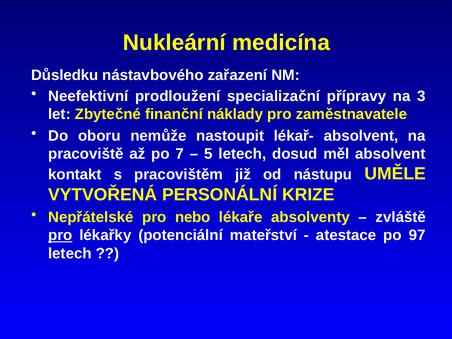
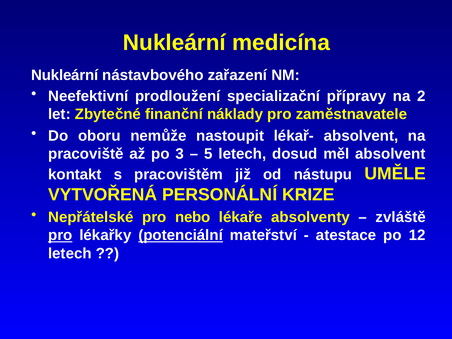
Důsledku: Důsledku -> Nukleární (65, 75)
3: 3 -> 2 (421, 96)
7: 7 -> 3 (180, 154)
potenciální underline: none -> present (181, 235)
97: 97 -> 12 (417, 235)
